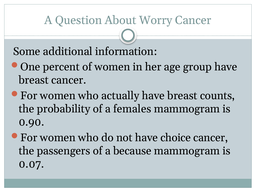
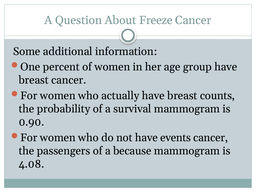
Worry: Worry -> Freeze (156, 20)
females: females -> survival (132, 109)
choice: choice -> events (176, 138)
0.07: 0.07 -> 4.08 (31, 164)
